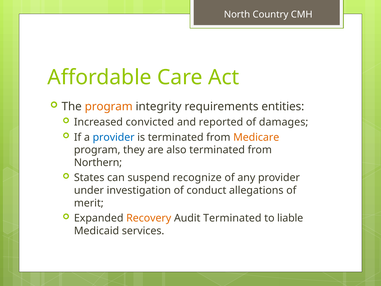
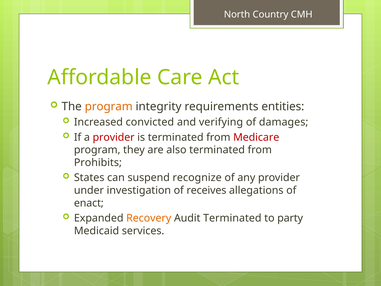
reported: reported -> verifying (221, 122)
provider colour: blue -> red (114, 137)
Medicare colour: orange -> red (256, 137)
Northern: Northern -> Prohibits (98, 163)
conduct: conduct -> receives (206, 190)
merit: merit -> enact (89, 203)
liable: liable -> party (290, 218)
